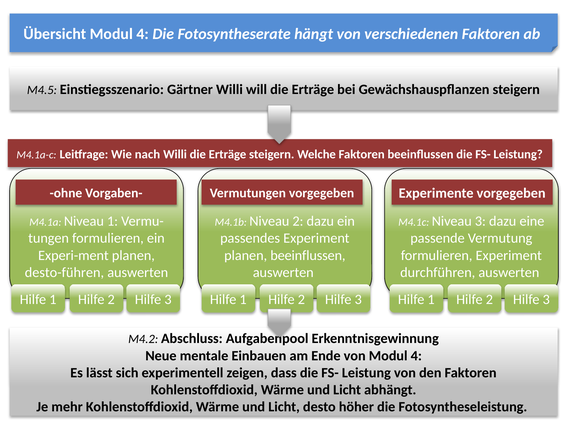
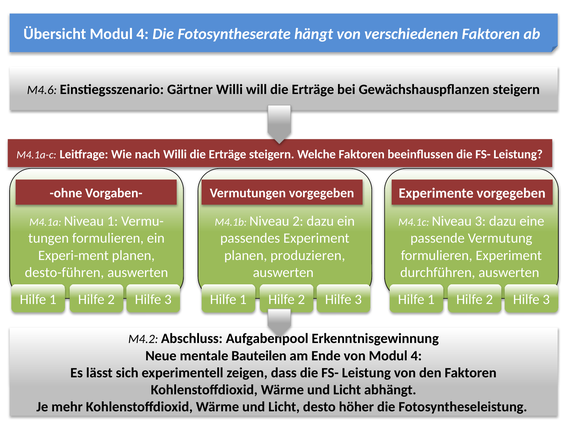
M4.5: M4.5 -> M4.6 (42, 90)
planen beeinflussen: beeinflussen -> produzieren (308, 255)
Einbauen: Einbauen -> Bauteilen (259, 356)
